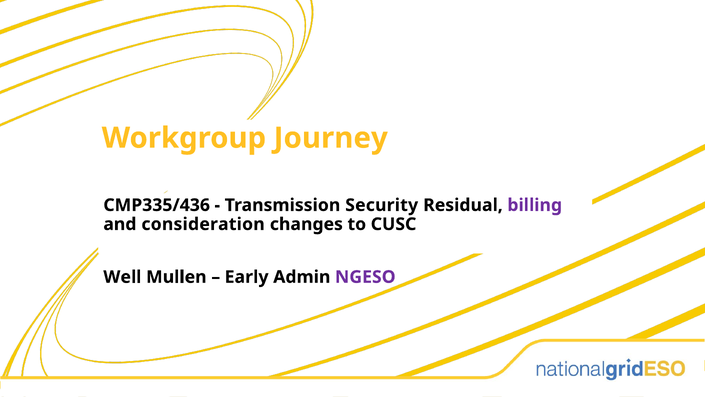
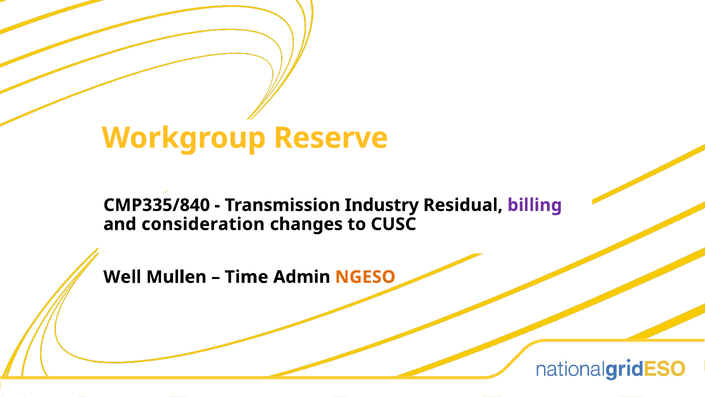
Journey: Journey -> Reserve (331, 138)
CMP335/436: CMP335/436 -> CMP335/840 (157, 205)
Security: Security -> Industry (382, 205)
Early: Early -> Time (246, 277)
NGESO colour: purple -> orange (365, 277)
